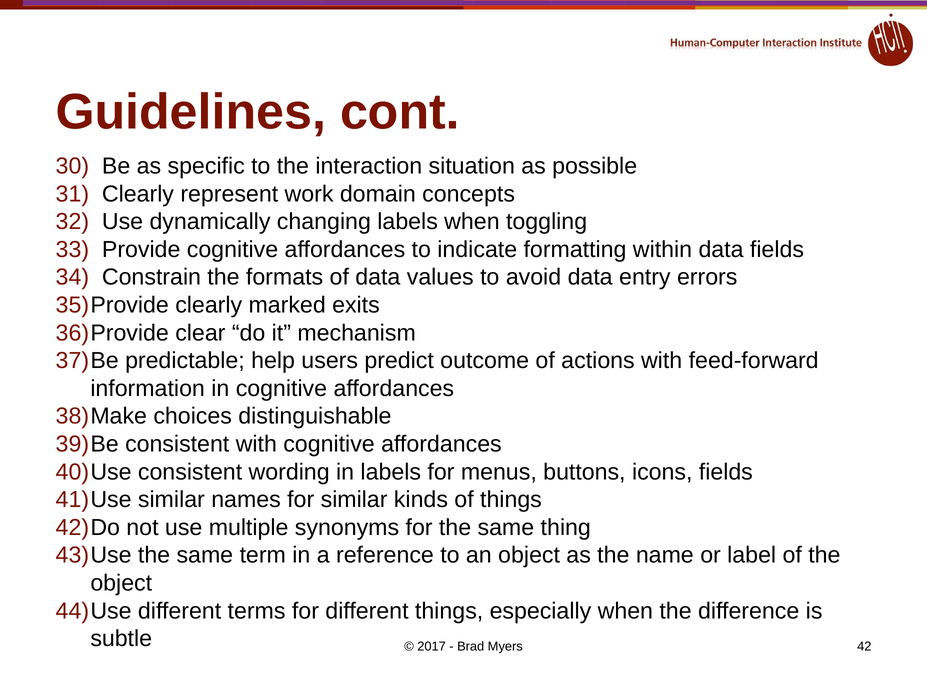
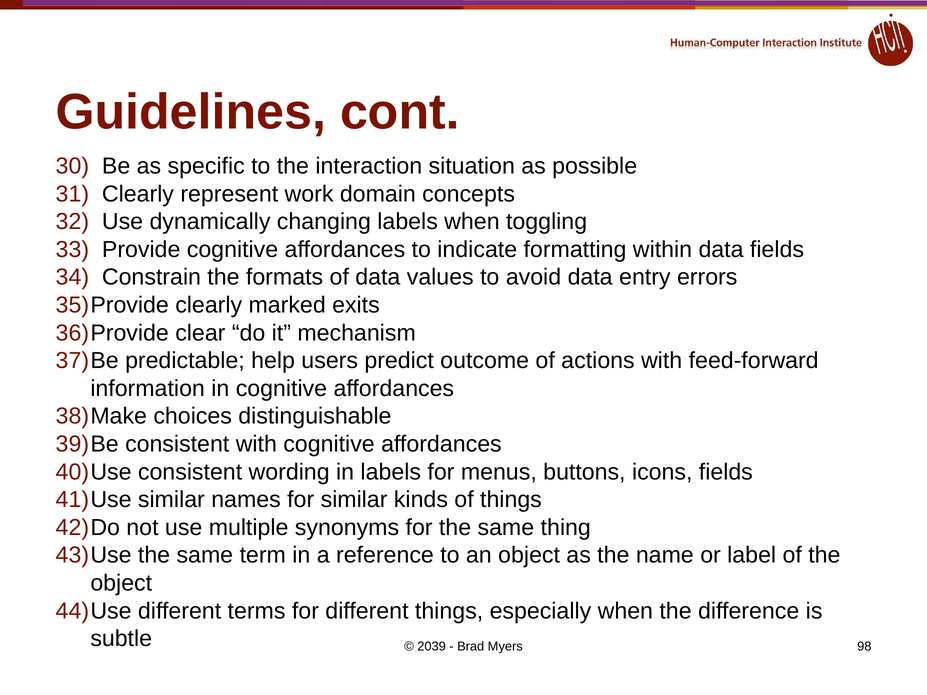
42: 42 -> 98 (864, 647)
2017: 2017 -> 2039 (432, 647)
